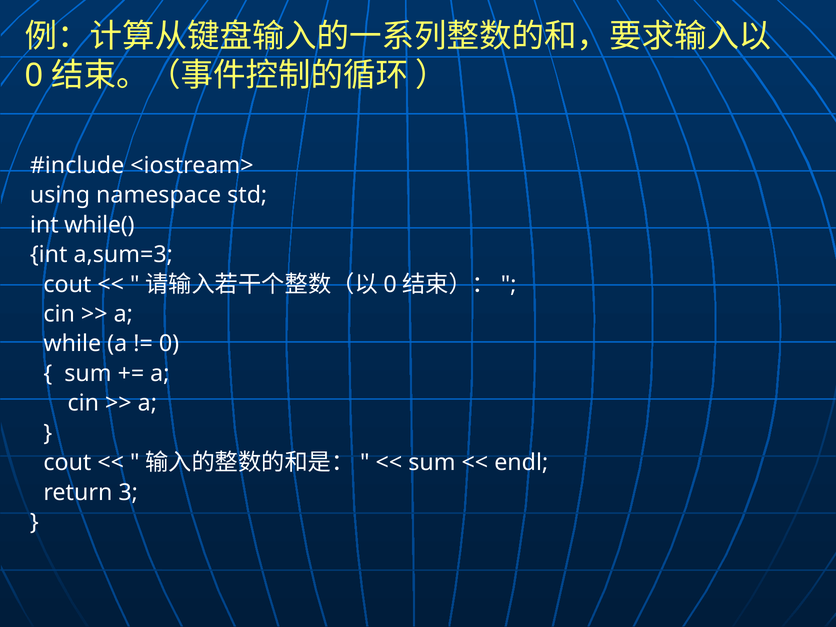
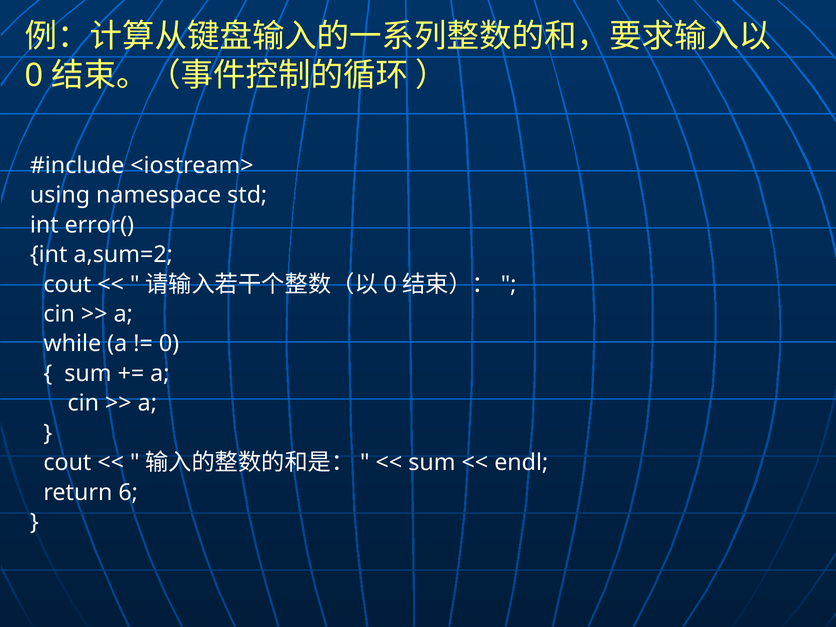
while(: while( -> error( (99, 225)
a,sum=3: a,sum=3 -> a,sum=2 (123, 255)
3: 3 -> 6 (128, 492)
